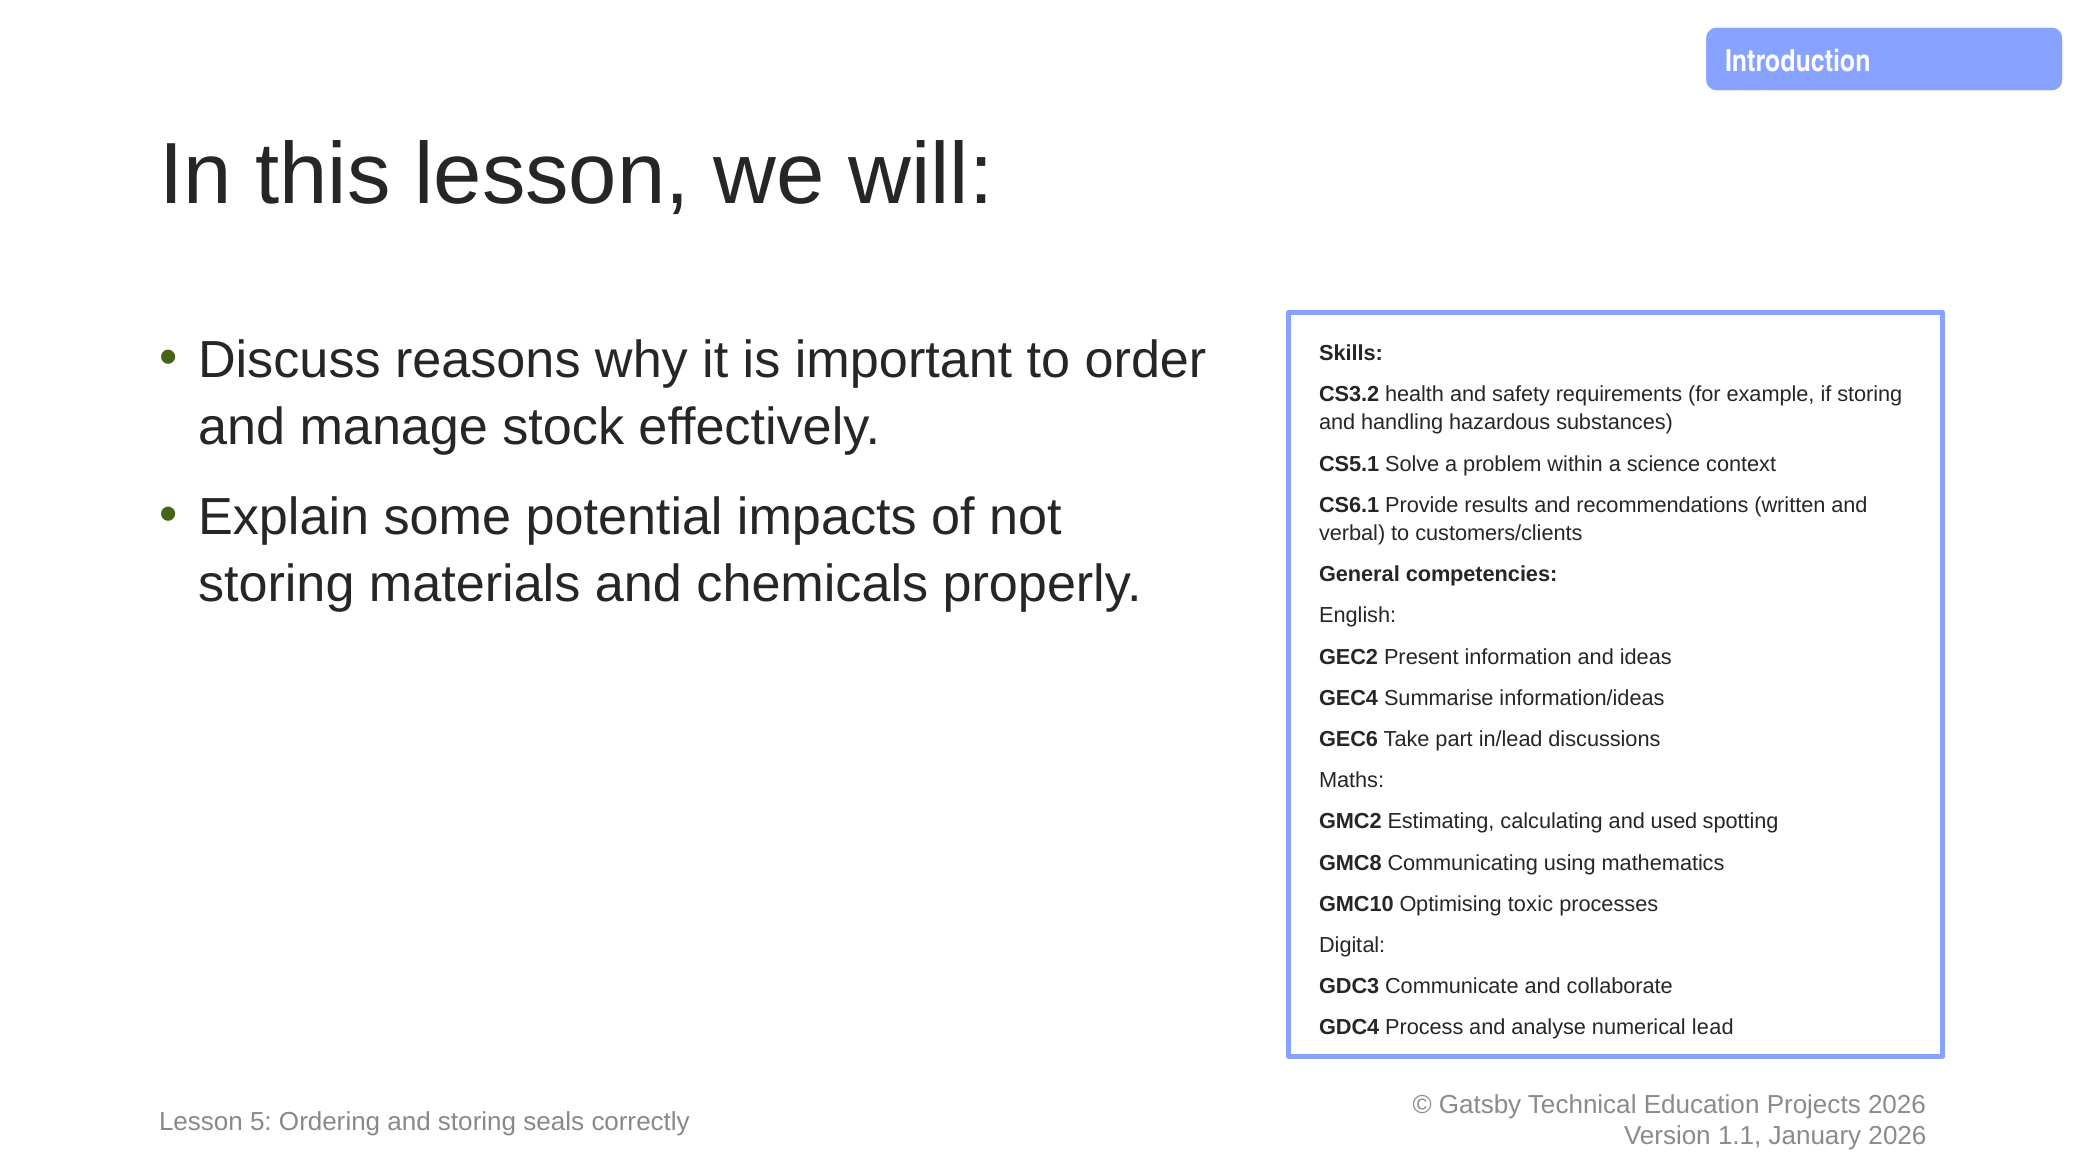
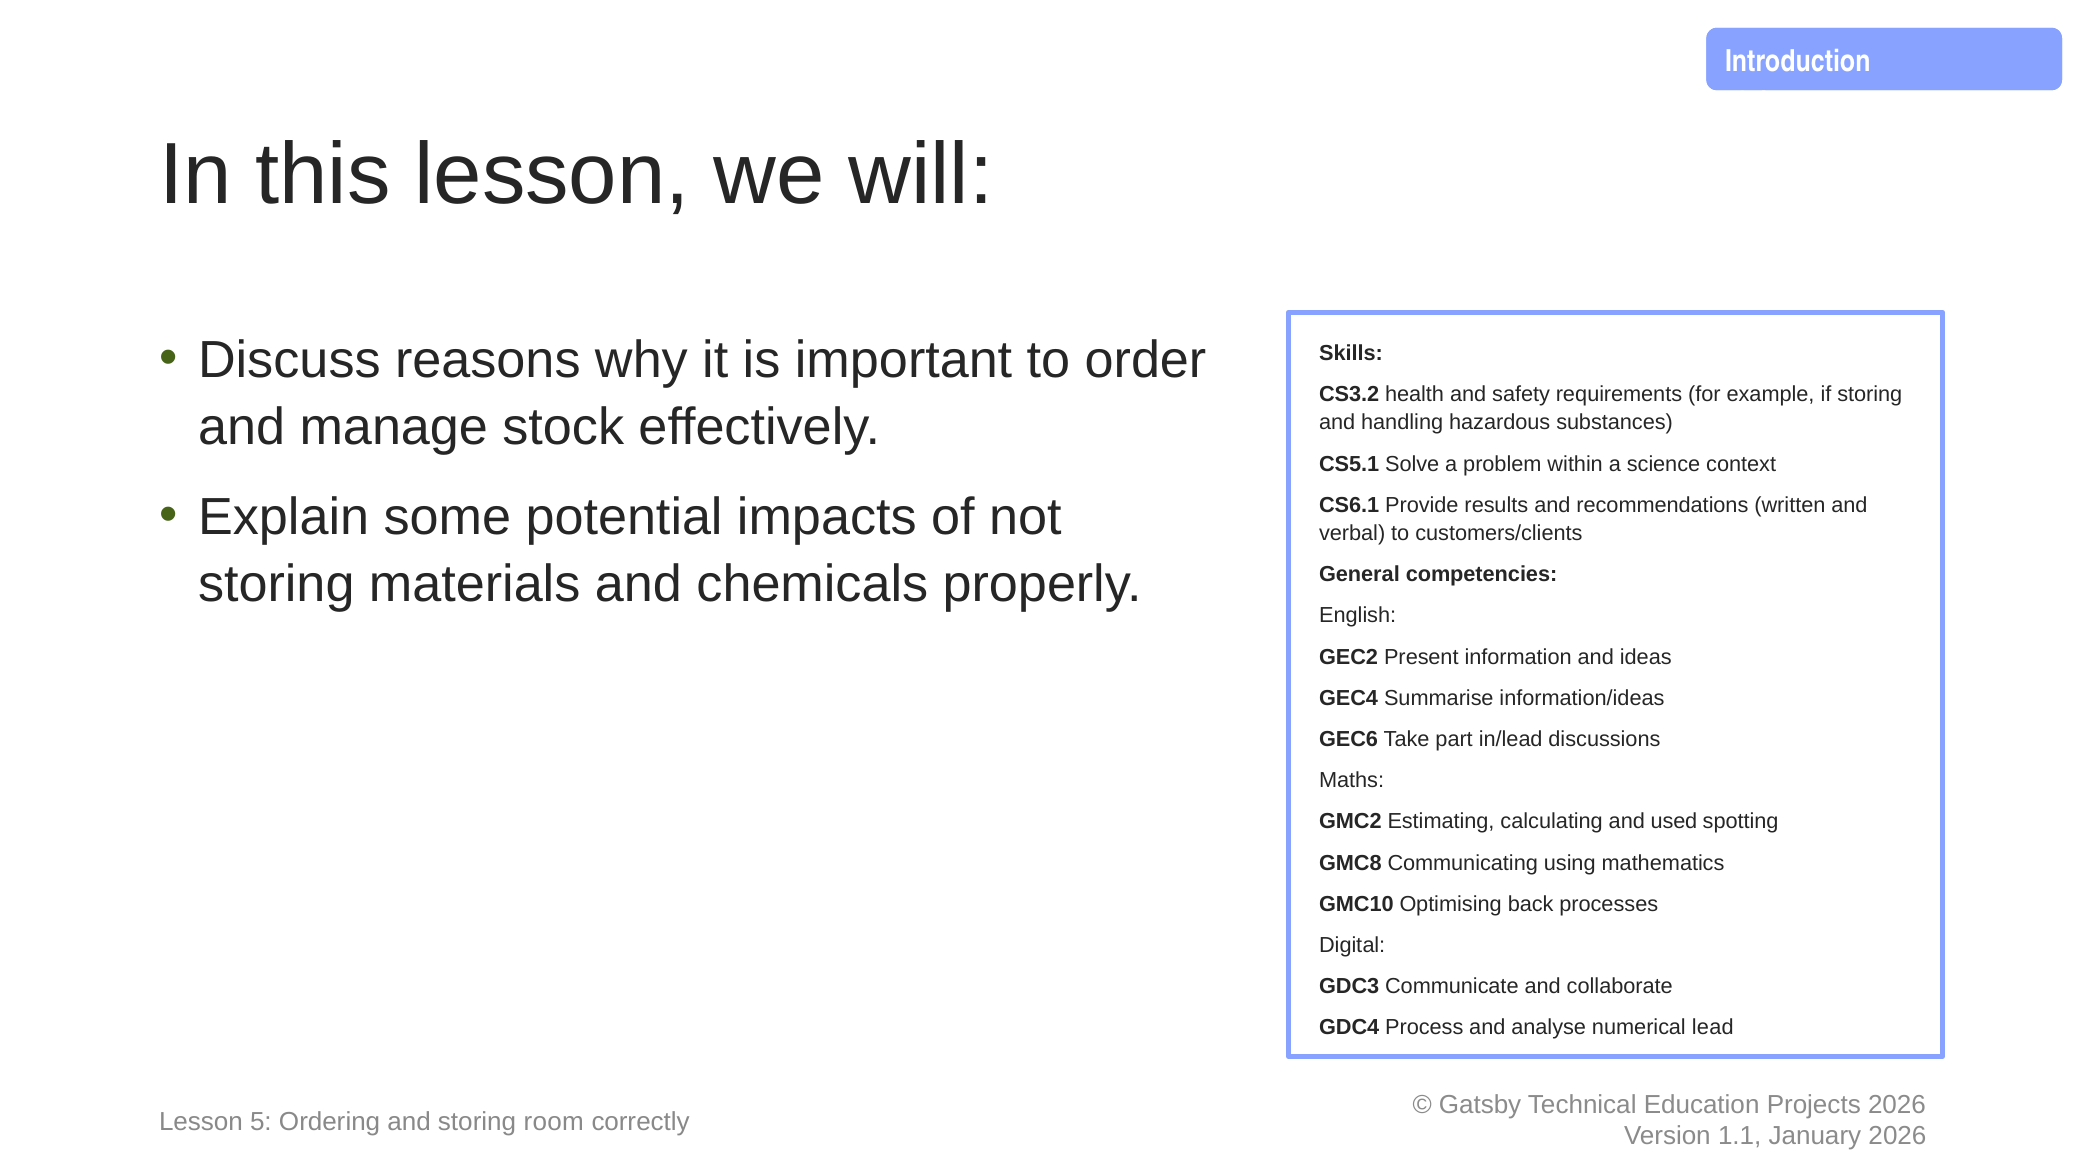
toxic: toxic -> back (1531, 904)
seals: seals -> room (554, 1122)
